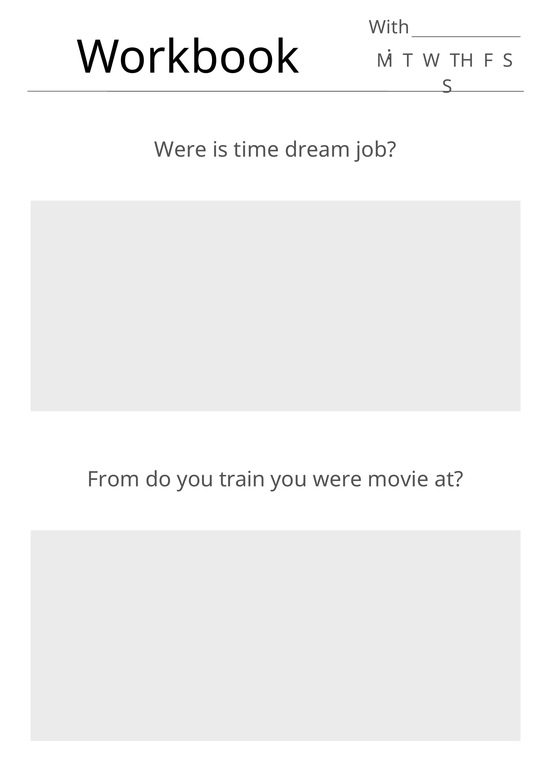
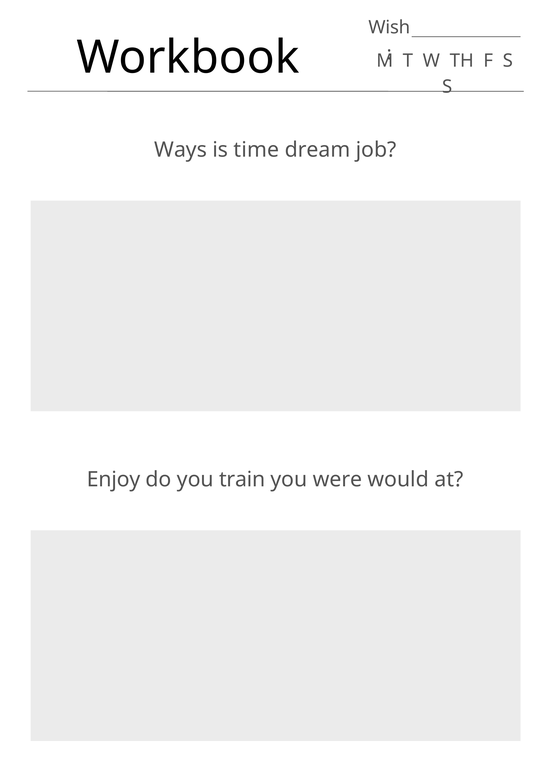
With: With -> Wish (389, 27)
Were: Were -> Ways (181, 150)
From: From -> Enjoy (114, 480)
movie: movie -> would (398, 480)
